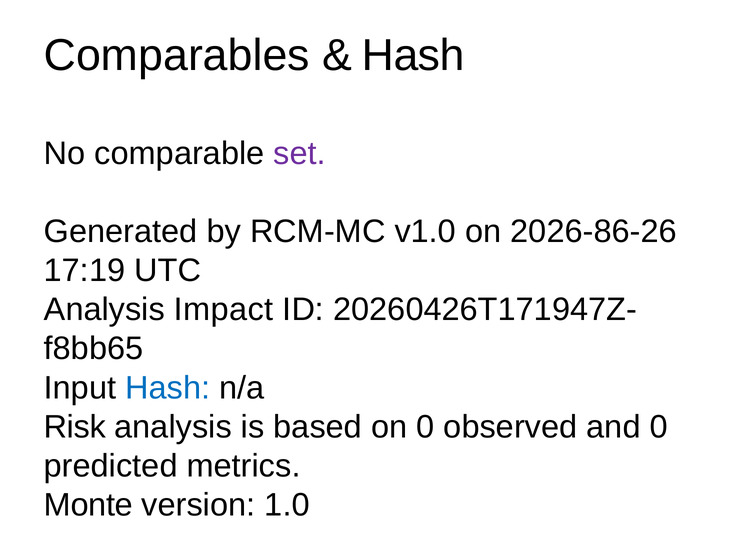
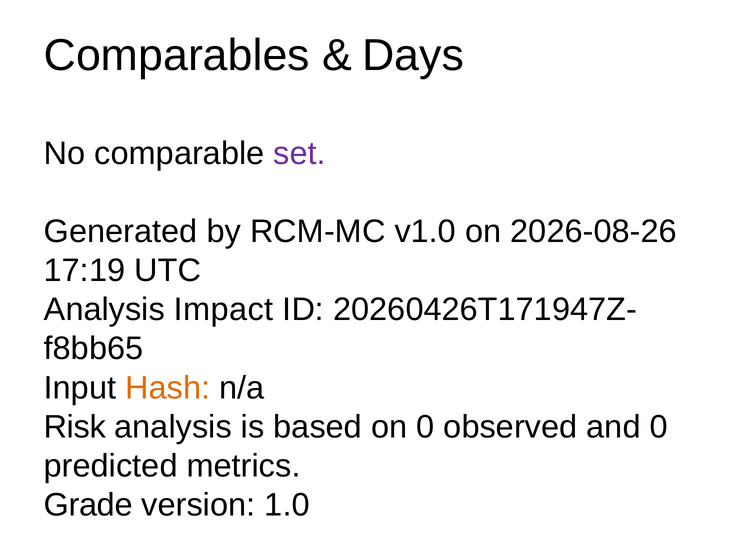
Hash: Hash -> Days (413, 56)
2026-86-26: 2026-86-26 -> 2026-08-26 (594, 232)
Hash colour: blue -> orange (168, 388)
Monte: Monte -> Grade (88, 505)
